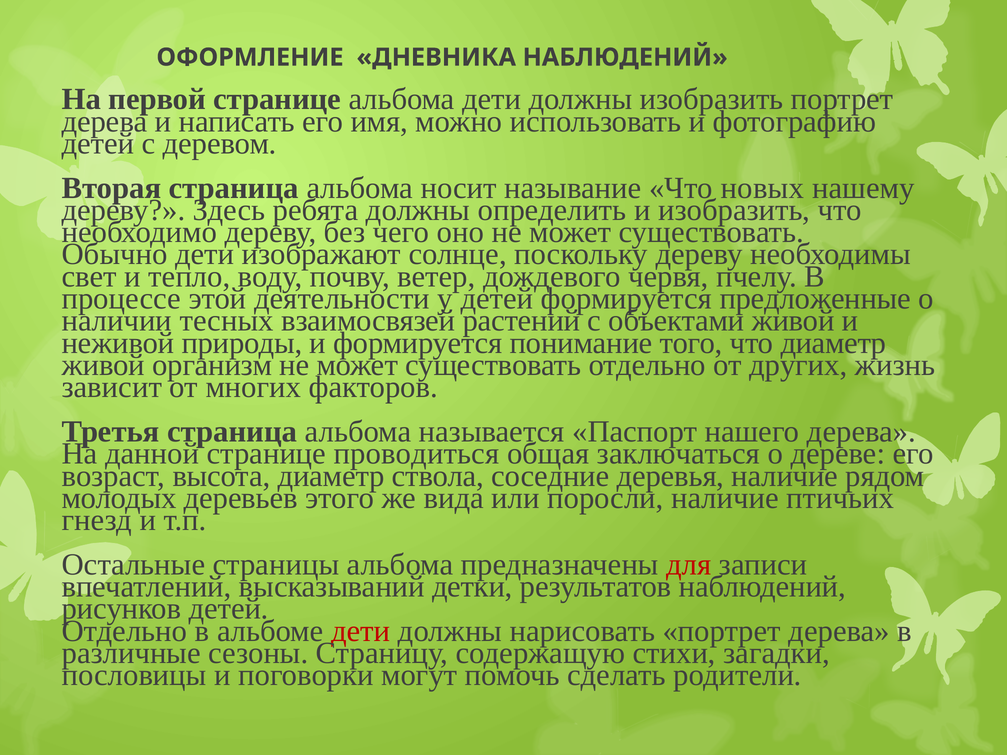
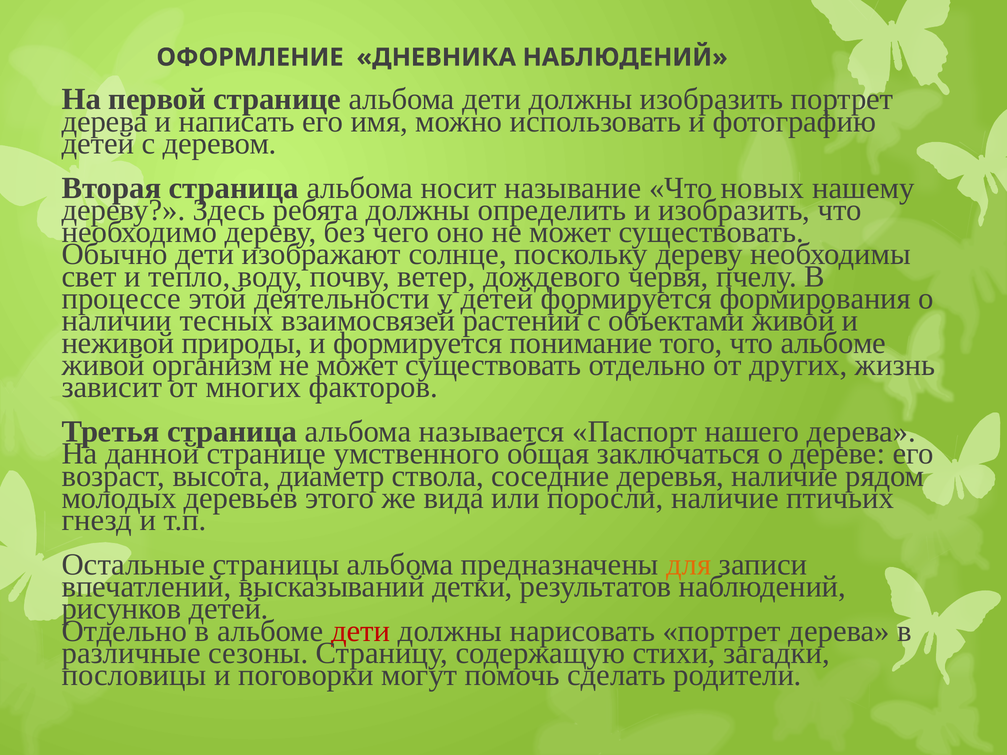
предложенные: предложенные -> формирования (815, 299)
что диаметр: диаметр -> альбоме (833, 343)
проводиться: проводиться -> умственного (417, 454)
для colour: red -> orange (689, 565)
